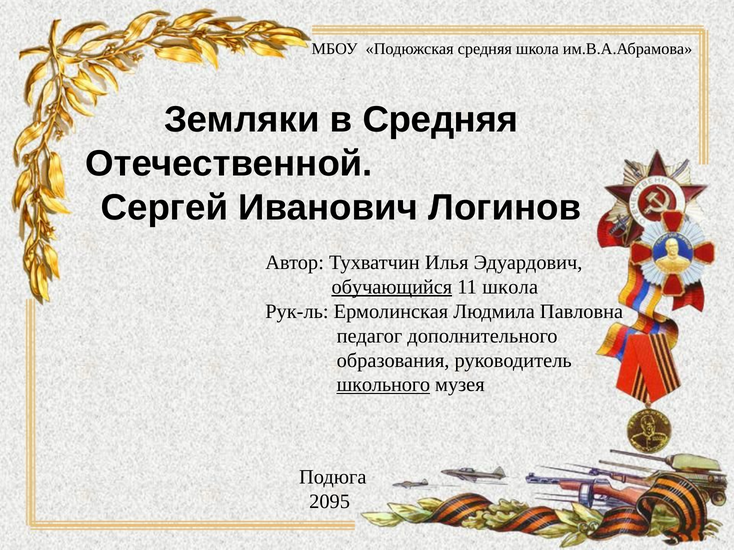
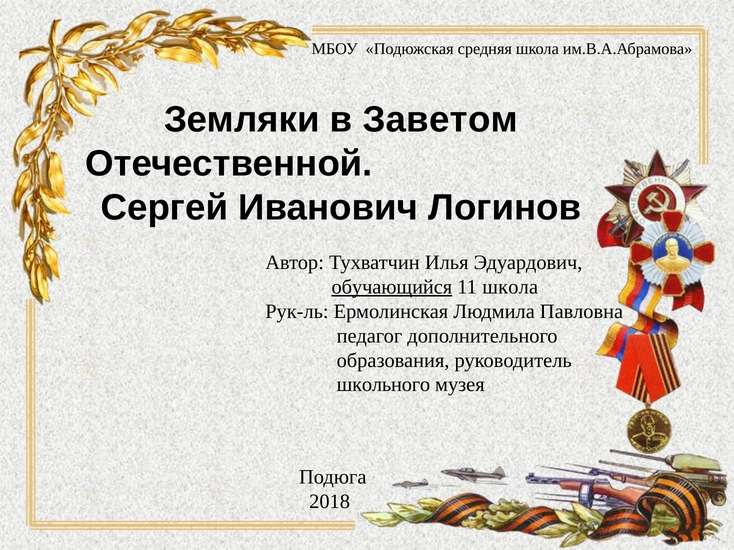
в Средняя: Средняя -> Заветом (440, 120)
школьного underline: present -> none (383, 385)
2095: 2095 -> 2018 (330, 502)
